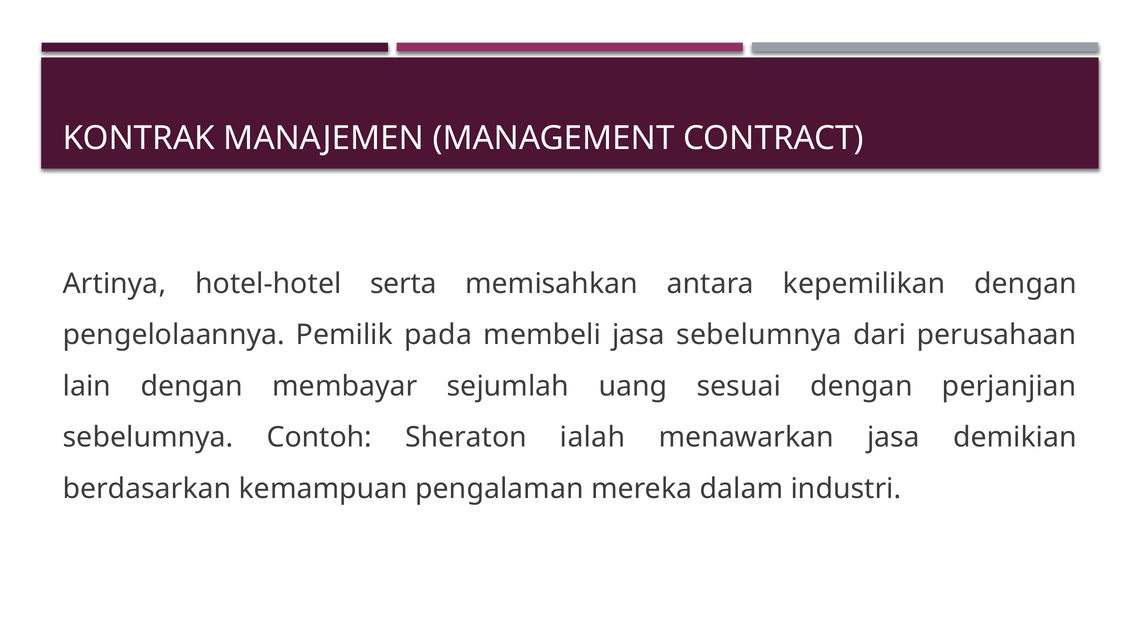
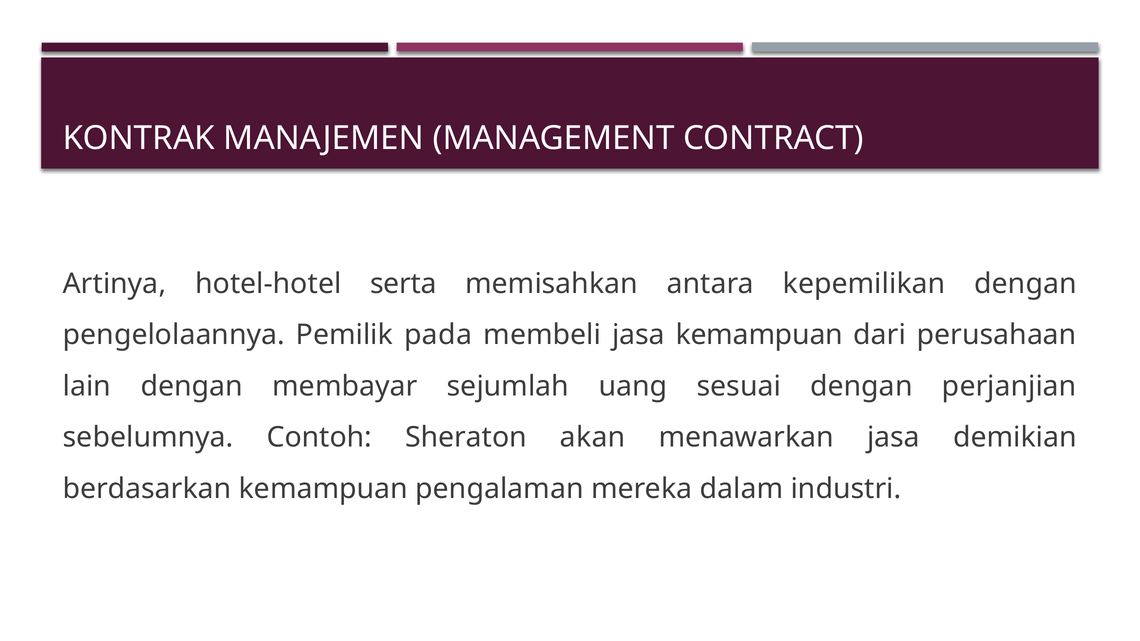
jasa sebelumnya: sebelumnya -> kemampuan (759, 335)
ialah: ialah -> akan (593, 438)
